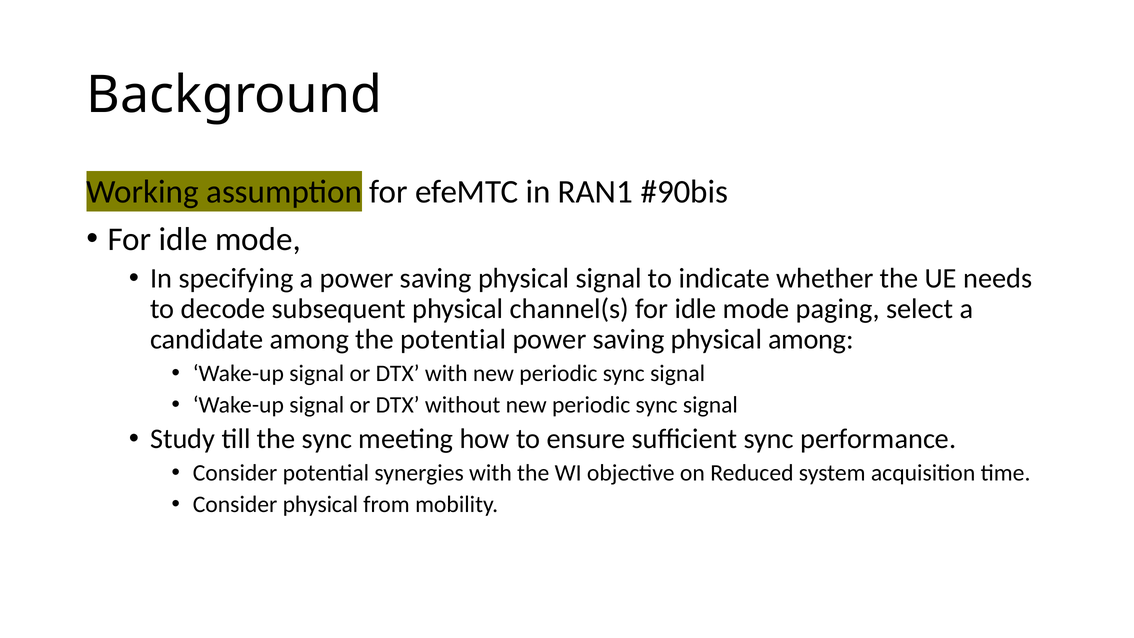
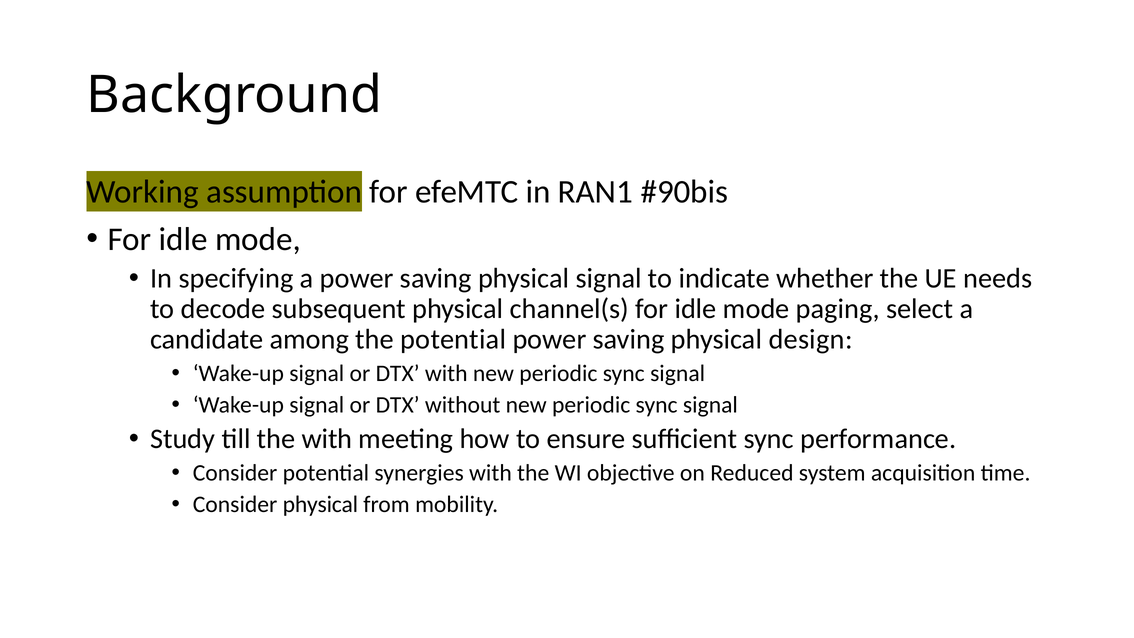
physical among: among -> design (811, 339)
the sync: sync -> with (327, 439)
